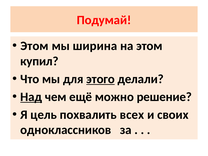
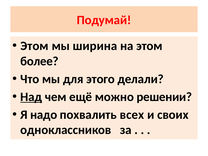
купил: купил -> более (39, 61)
этого underline: present -> none (101, 79)
решение: решение -> решении (164, 97)
цель: цель -> надо (44, 115)
